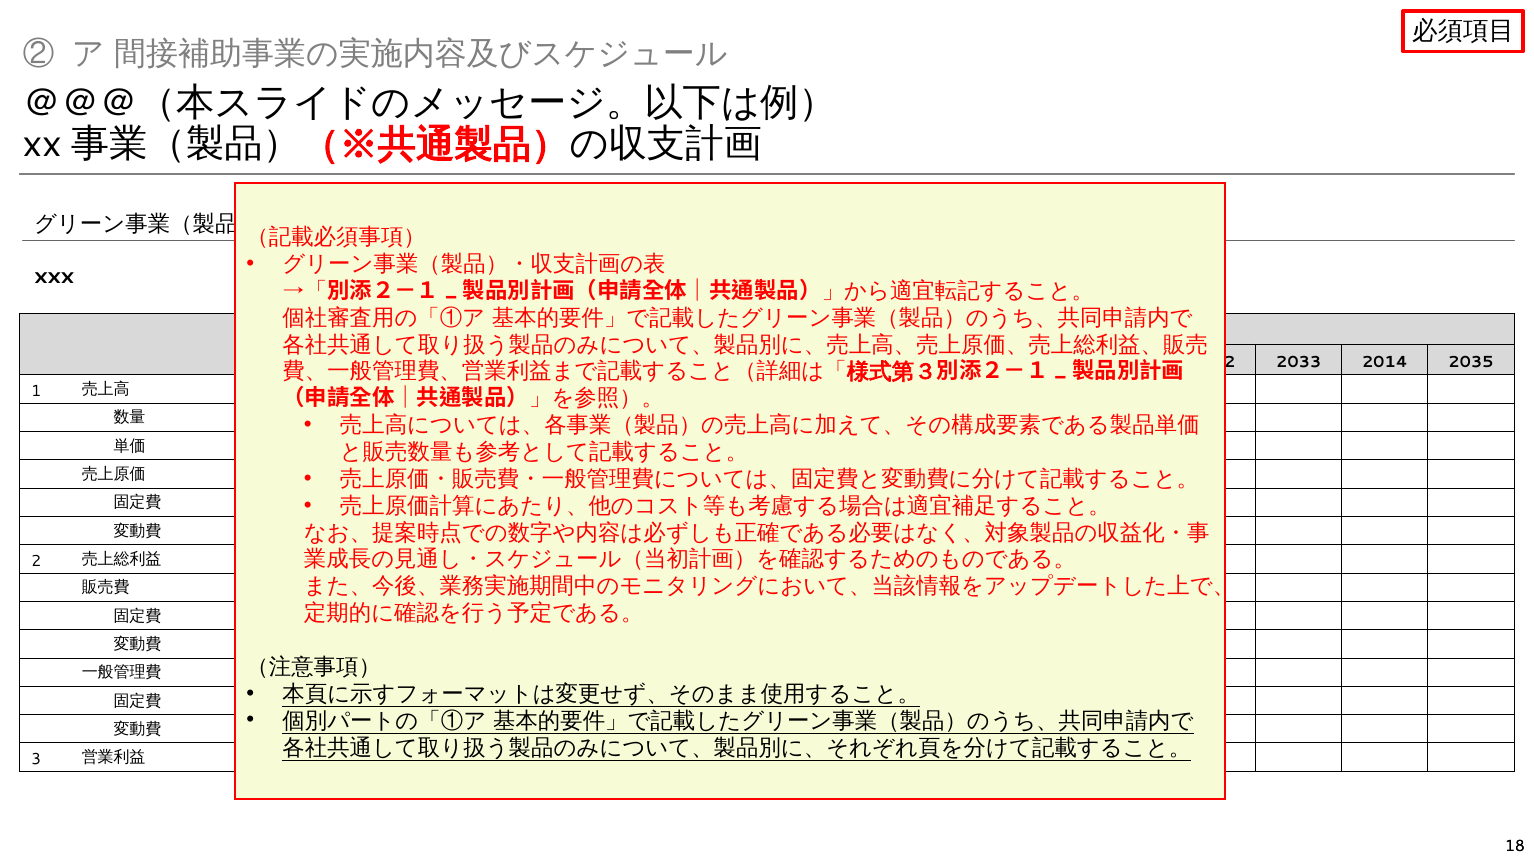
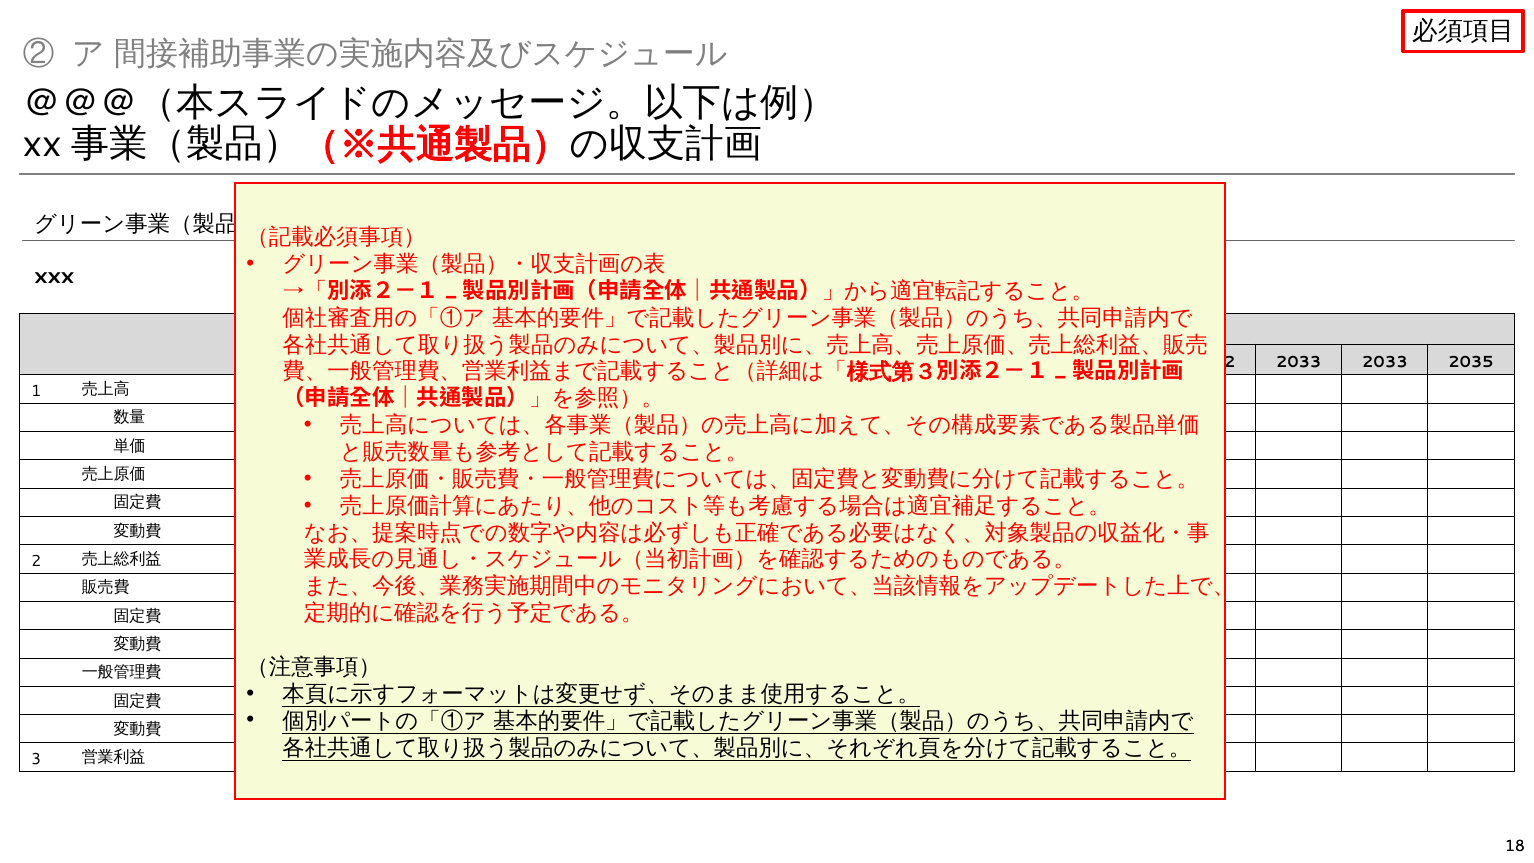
2033 2014: 2014 -> 2033 (1385, 362)
